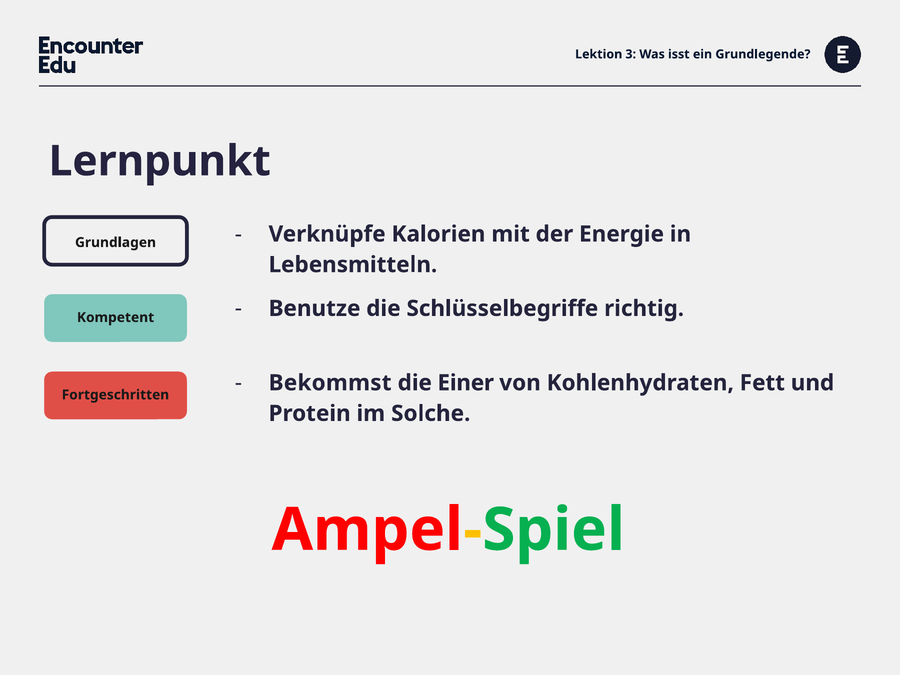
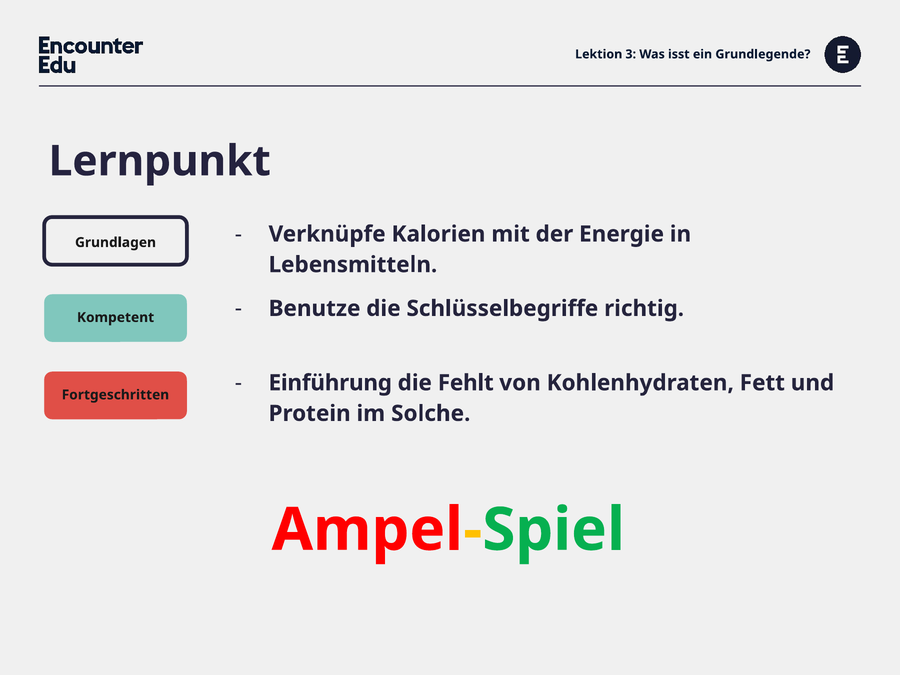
Bekommst: Bekommst -> Einführung (330, 383)
Einer: Einer -> Fehlt (466, 383)
